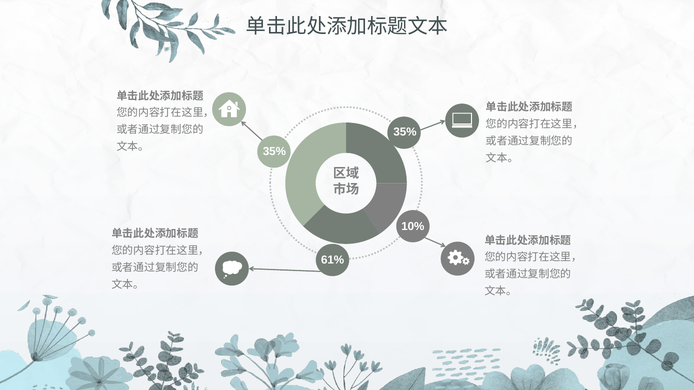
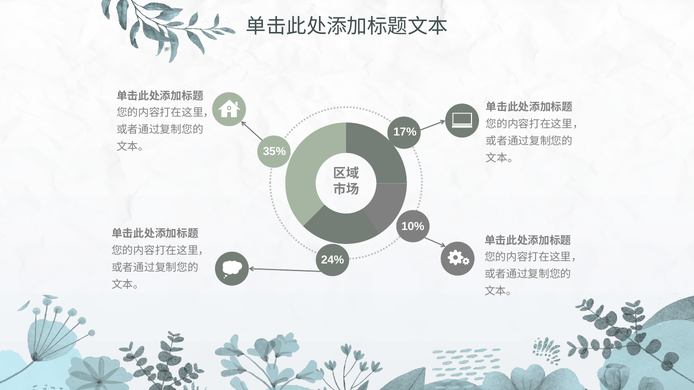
35%: 35% -> 17% (405, 132)
61%: 61% -> 24% (333, 260)
